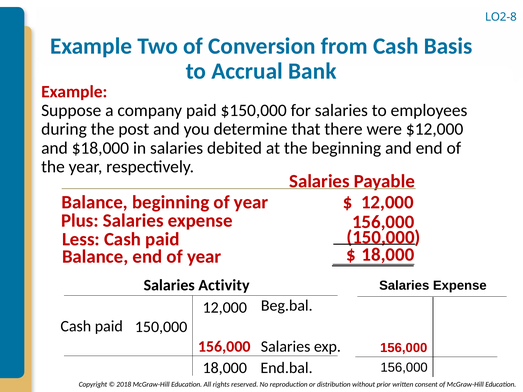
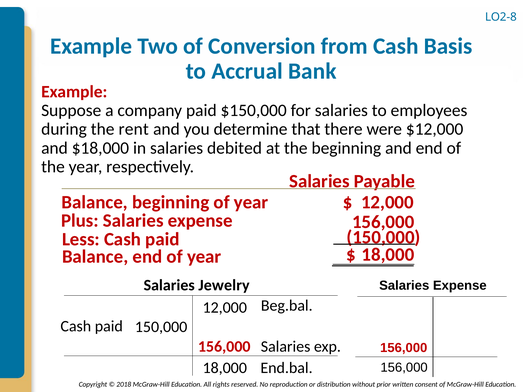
post: post -> rent (134, 129)
Activity: Activity -> Jewelry (224, 286)
